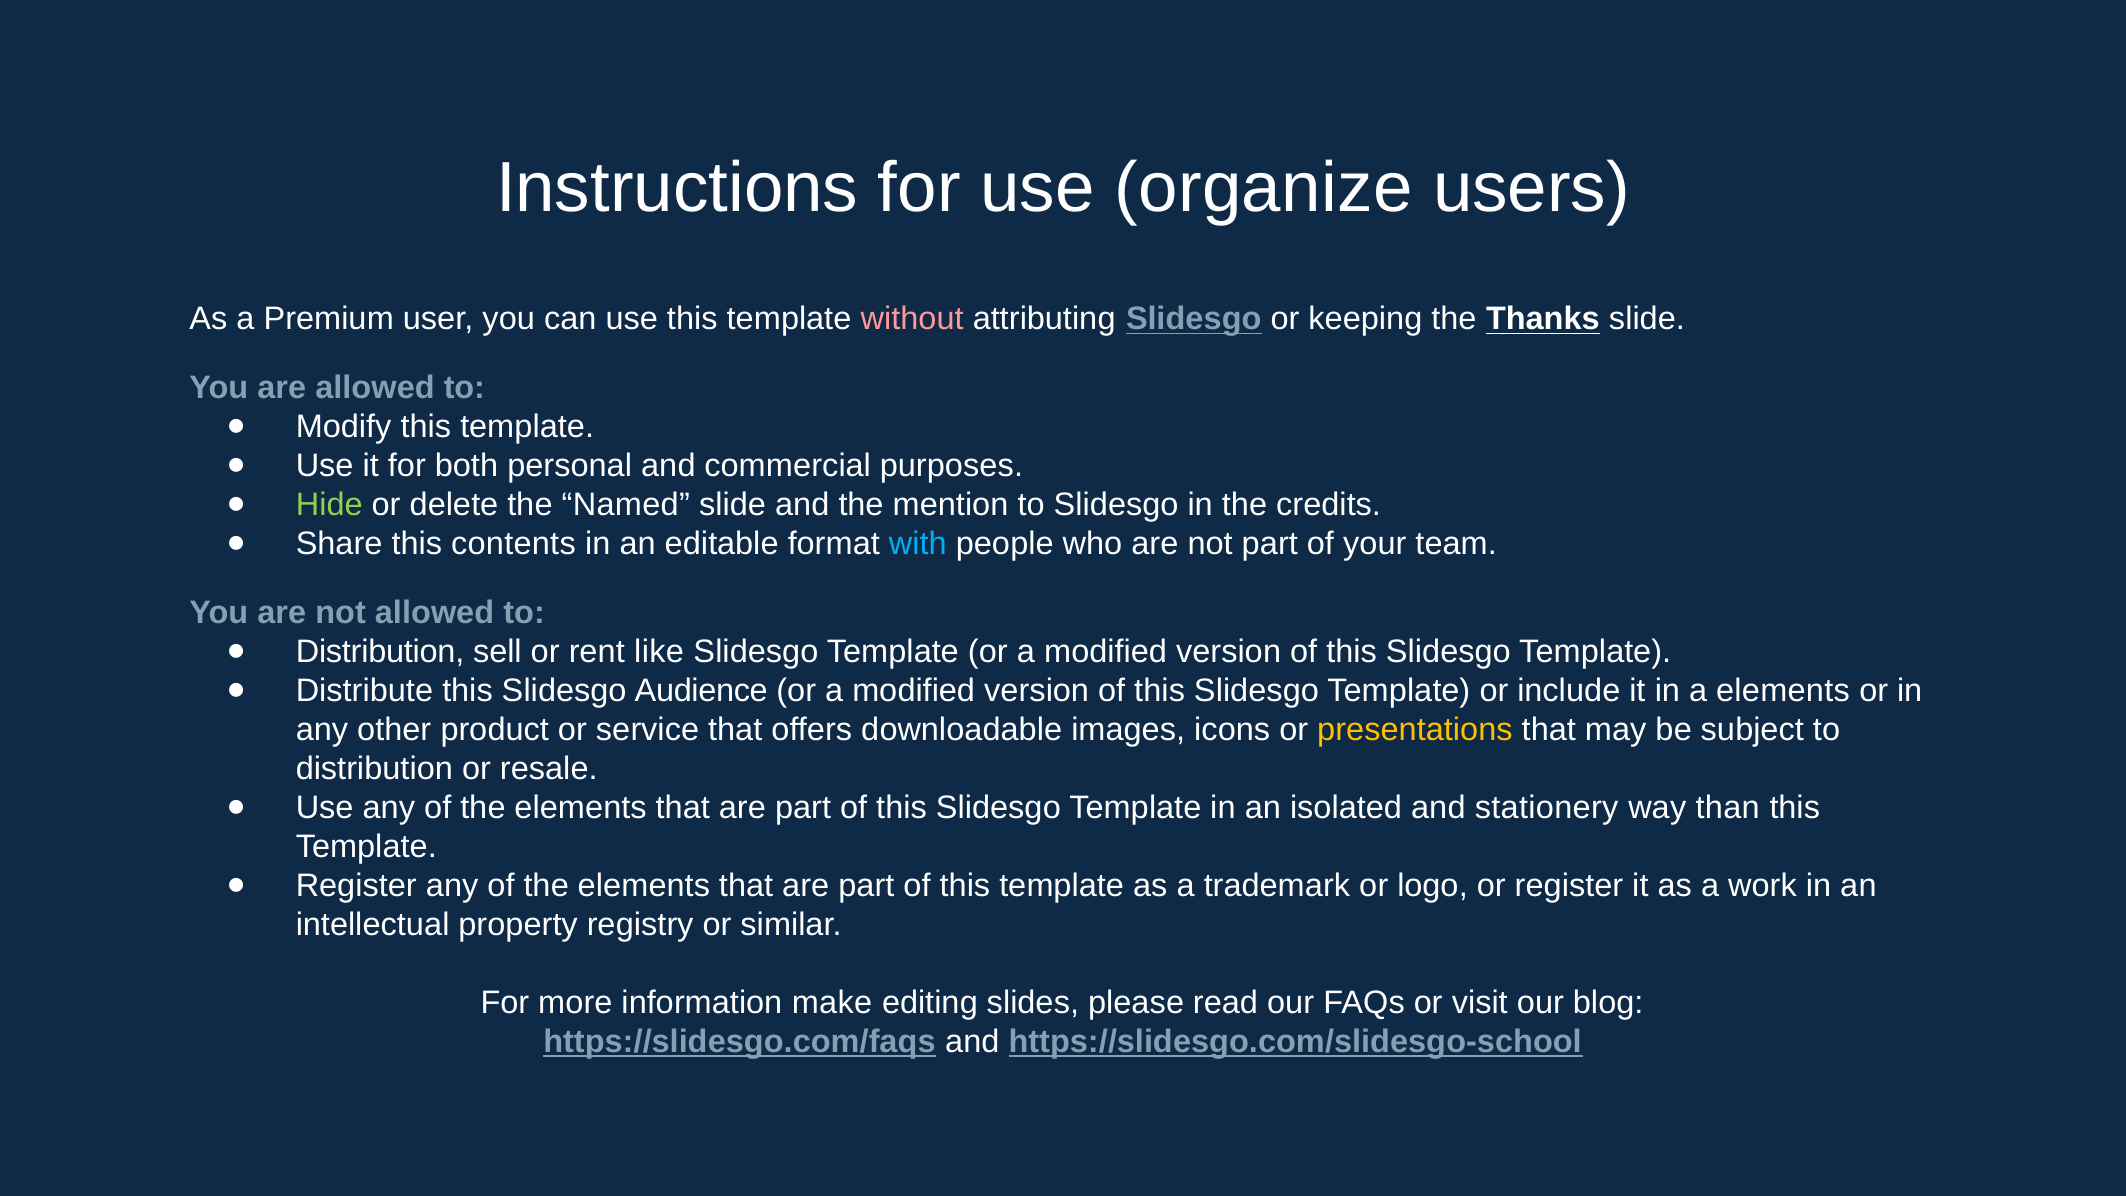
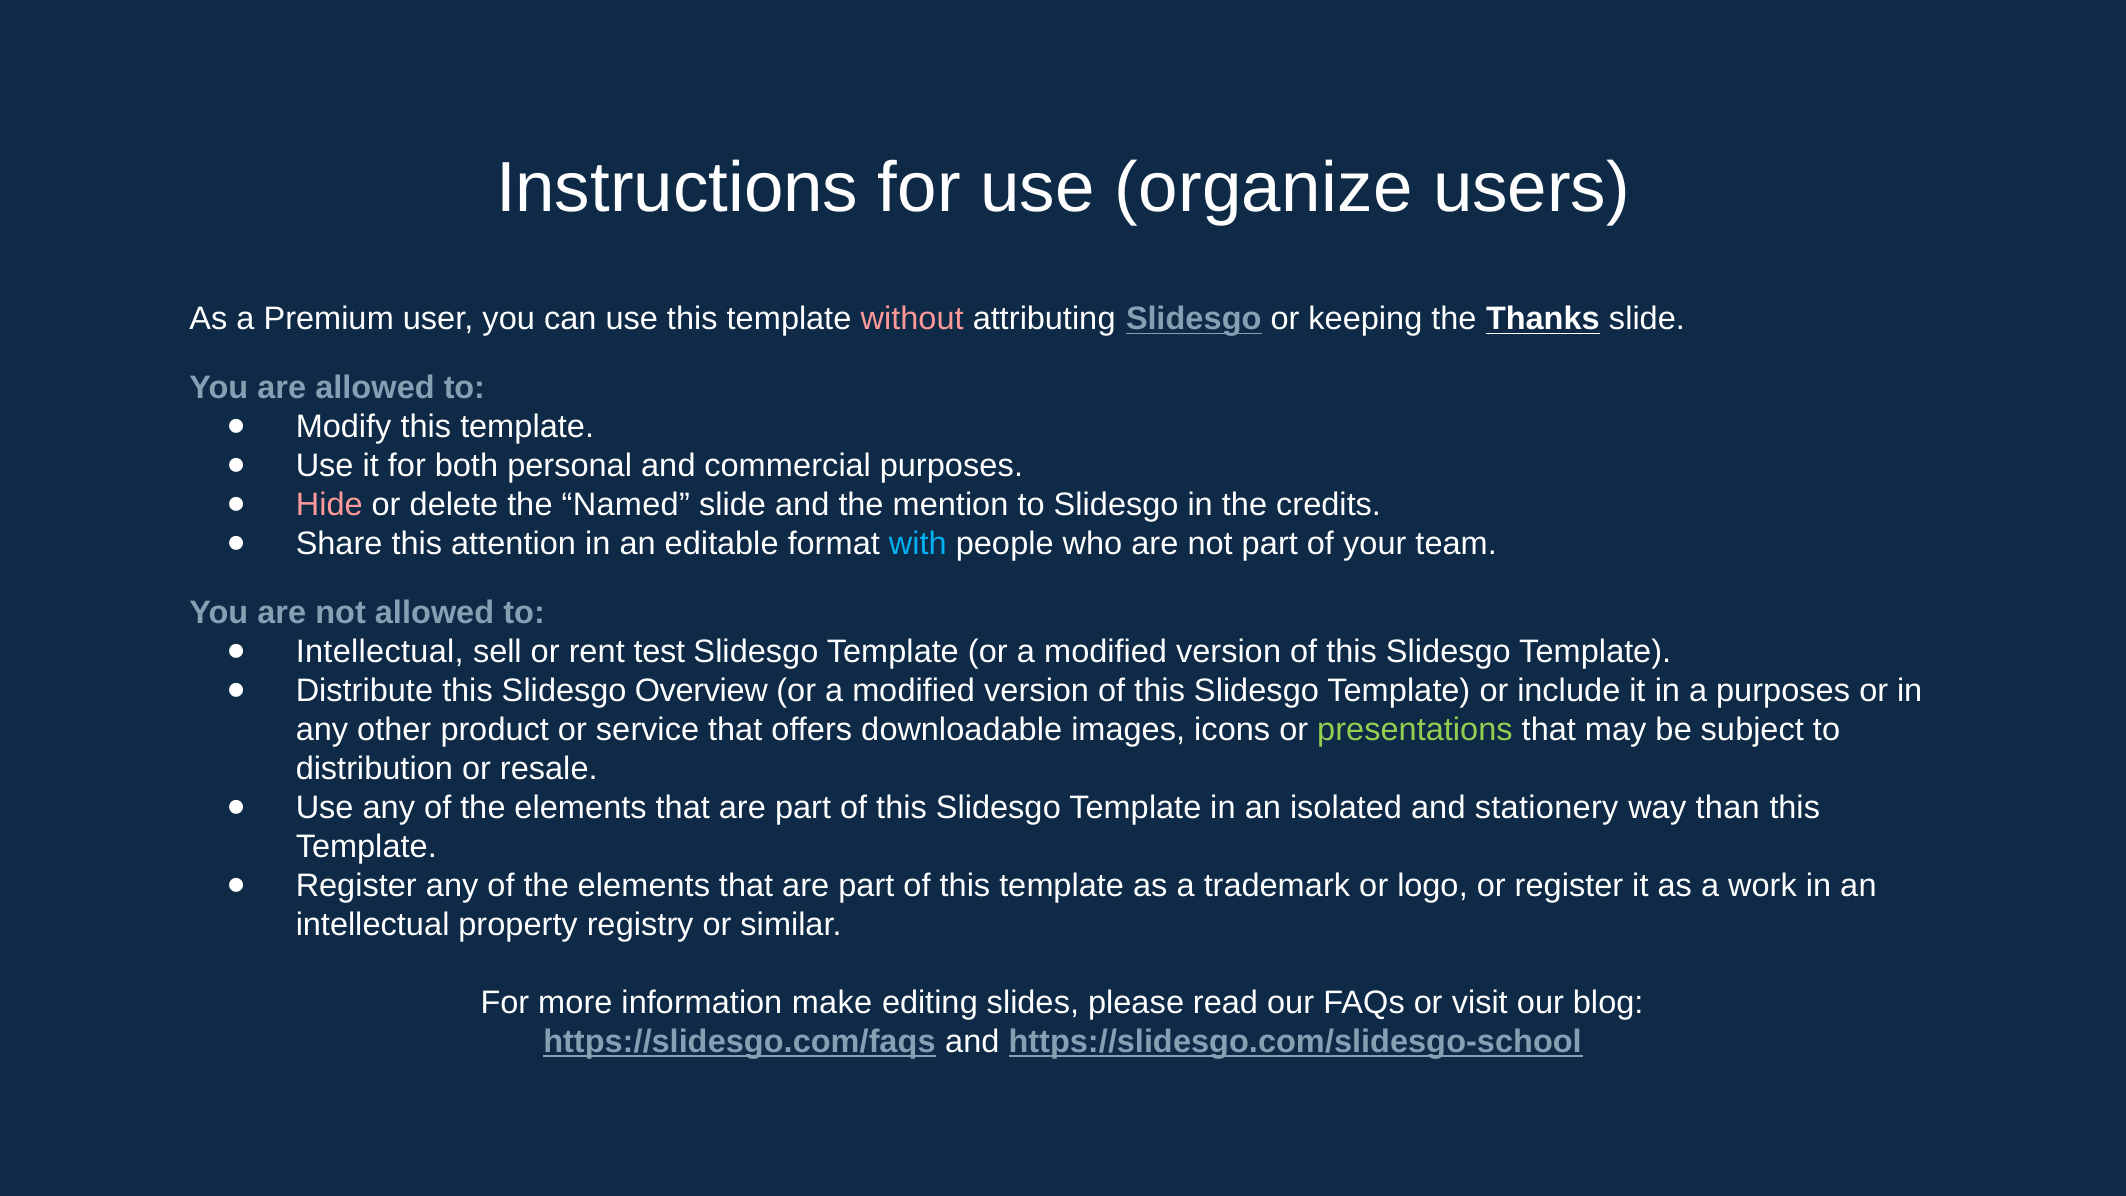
Hide colour: light green -> pink (329, 505)
contents: contents -> attention (514, 544)
Distribution: Distribution -> Intellectual (380, 651)
like: like -> test (659, 651)
Audience: Audience -> Overview (701, 690)
a elements: elements -> purposes (1783, 690)
presentations colour: yellow -> light green (1415, 729)
